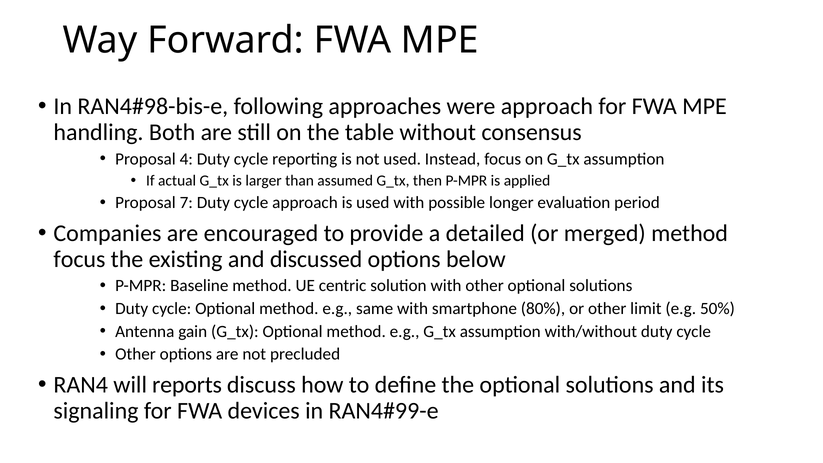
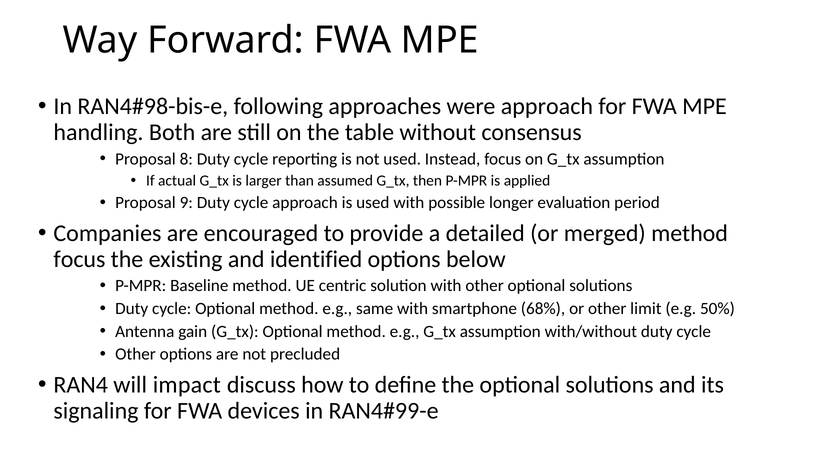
4: 4 -> 8 (186, 159)
7: 7 -> 9 (186, 203)
discussed: discussed -> identified (316, 259)
80%: 80% -> 68% (543, 309)
reports: reports -> impact (187, 385)
